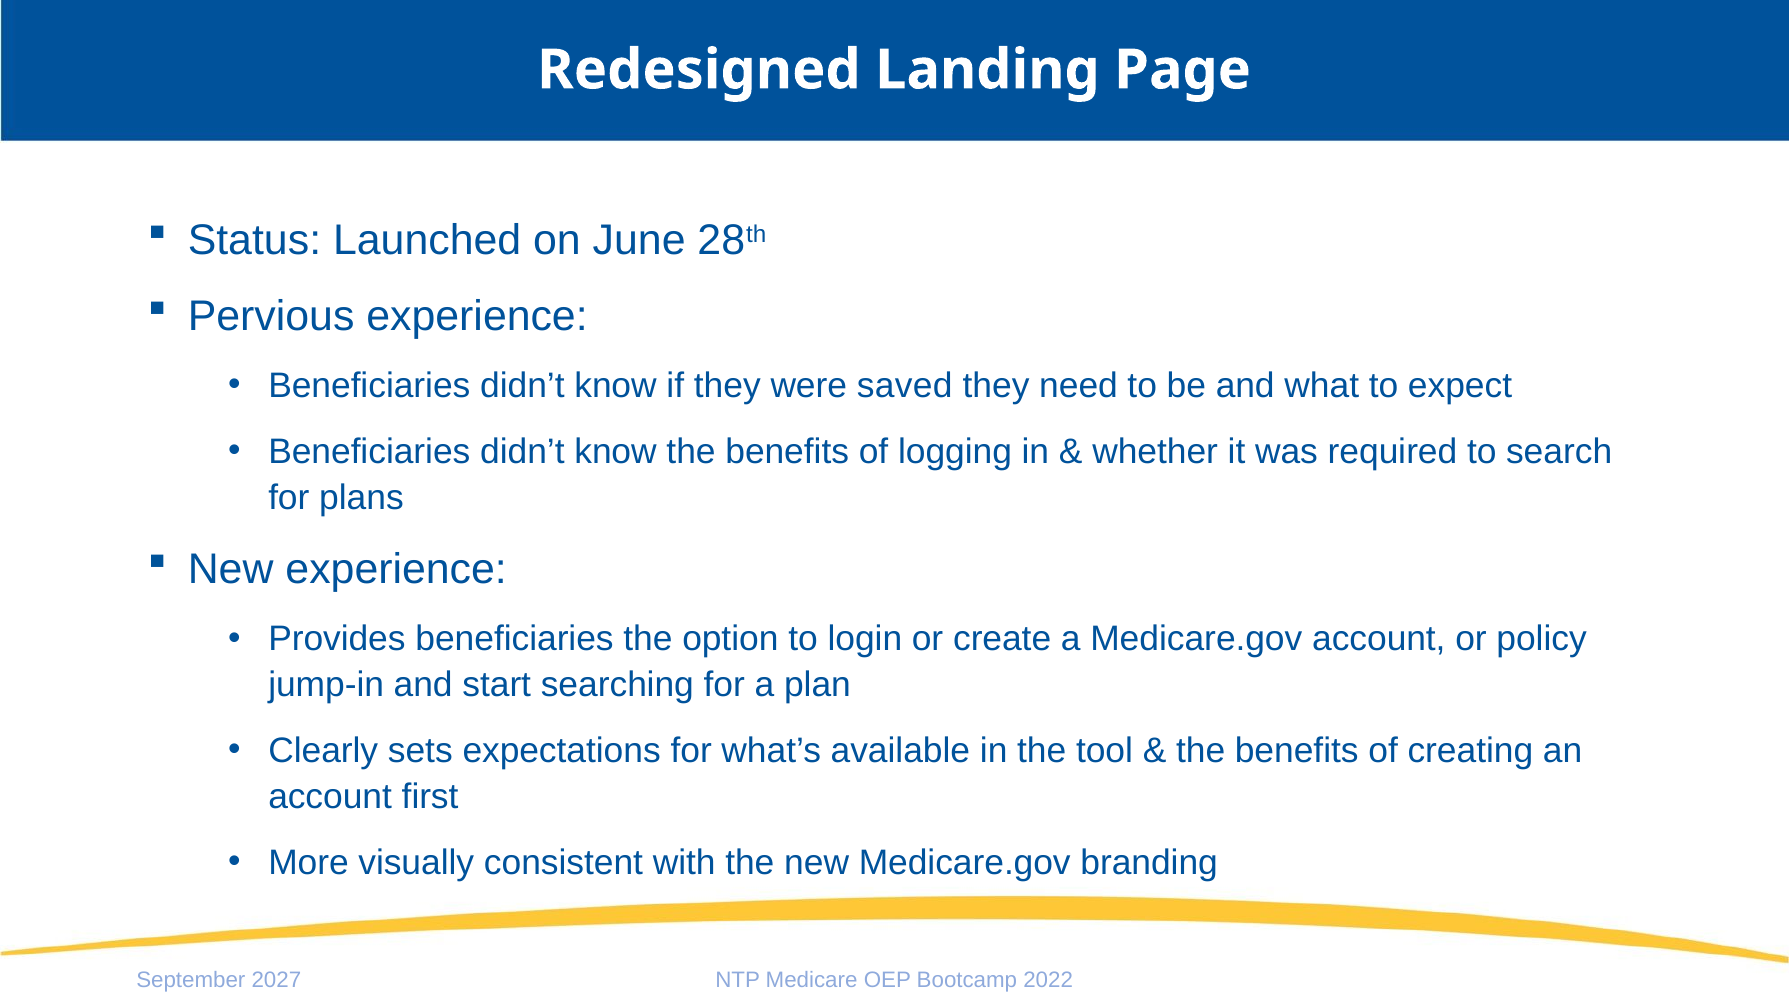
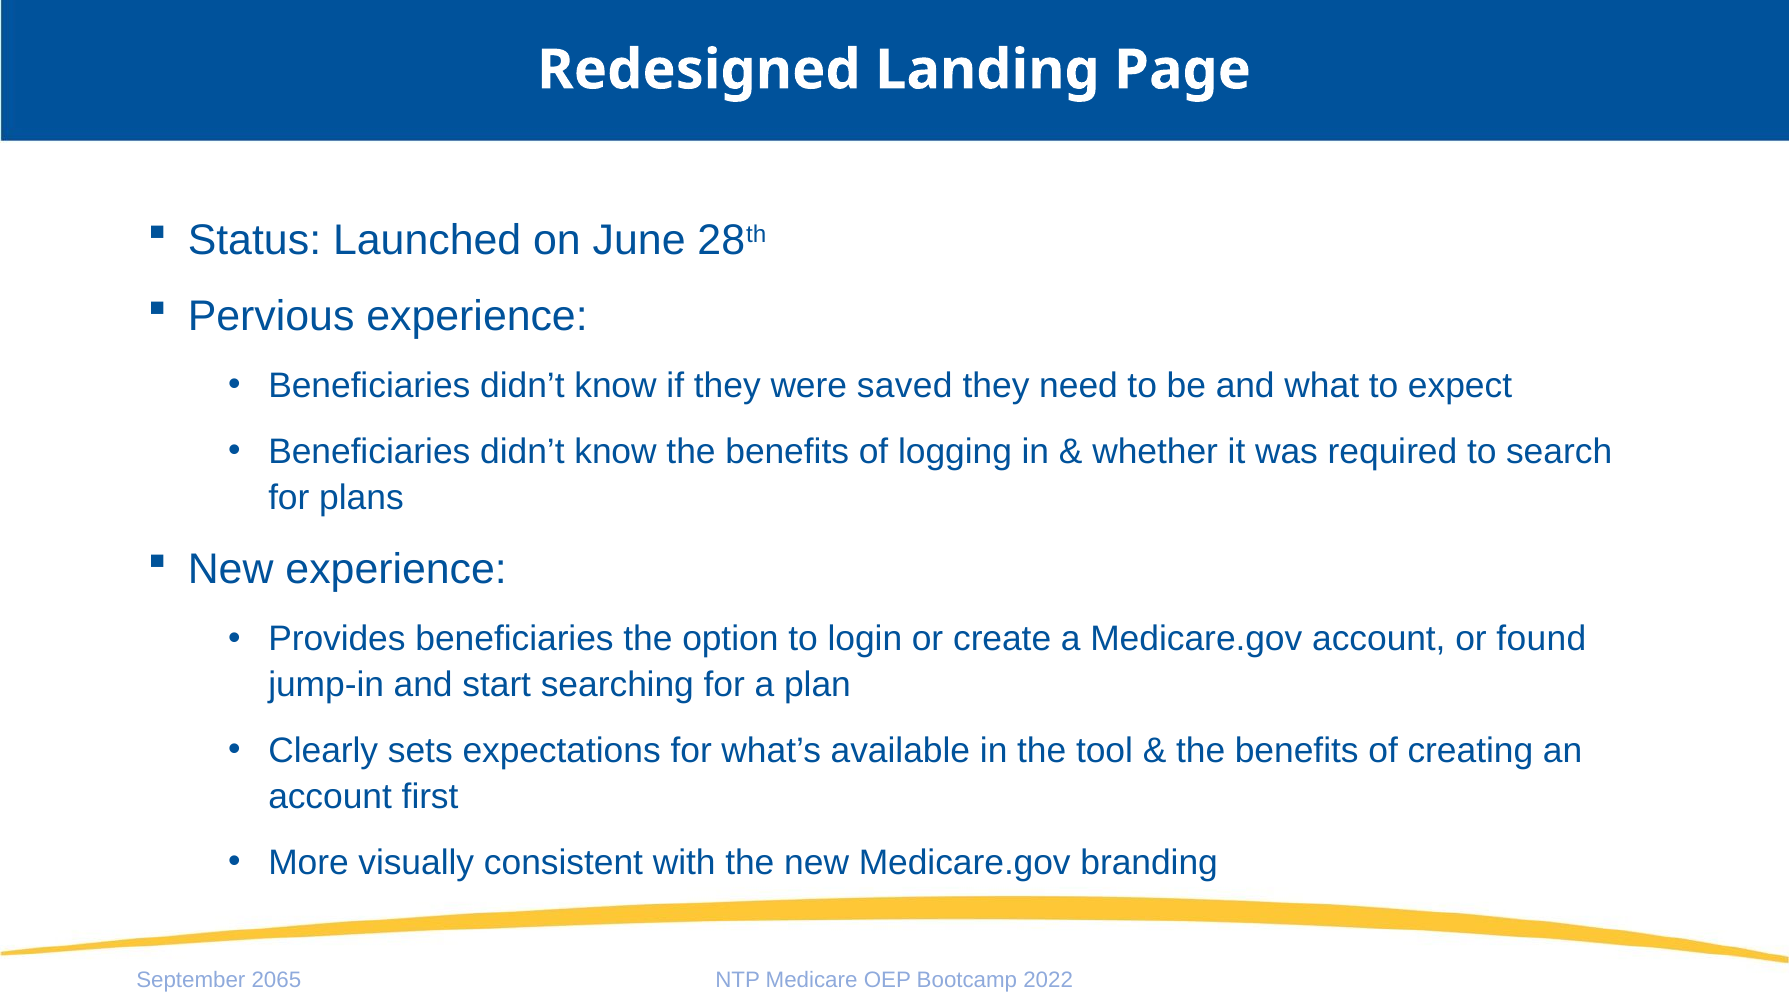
policy: policy -> found (1541, 639)
2027: 2027 -> 2065 (276, 981)
